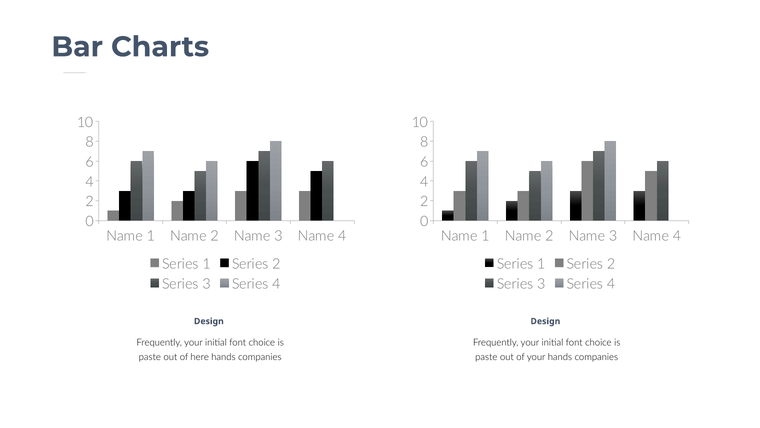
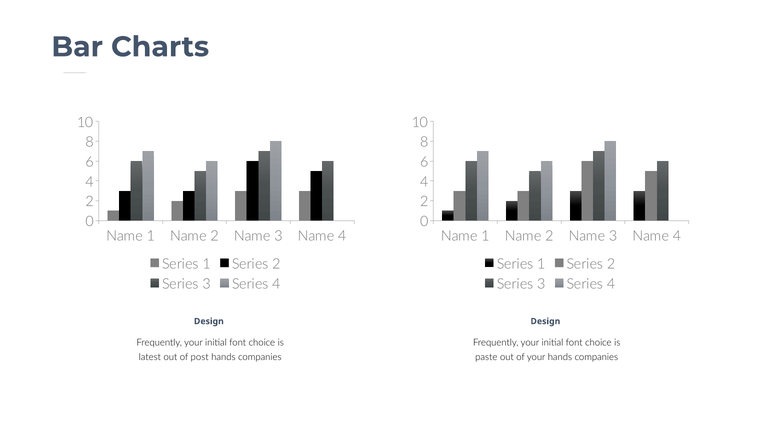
paste: paste -> latest (150, 357)
here: here -> post (200, 357)
